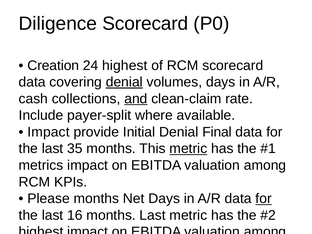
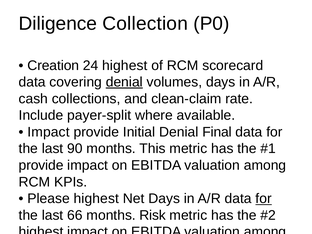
Diligence Scorecard: Scorecard -> Collection (145, 24)
and underline: present -> none (136, 99)
35: 35 -> 90 (75, 149)
metric underline: present -> none (188, 149)
metrics: metrics -> provide (41, 165)
Please months: months -> highest (96, 199)
16: 16 -> 66 (75, 215)
months Last: Last -> Risk (153, 215)
